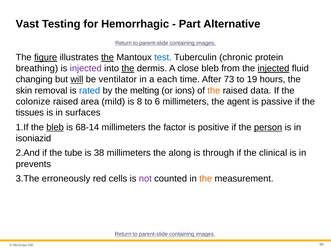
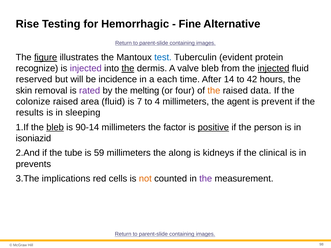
Vast: Vast -> Rise (27, 24)
Part: Part -> Fine (190, 24)
the underline: present -> none (108, 57)
chronic: chronic -> evident (236, 57)
breathing: breathing -> recognize (37, 69)
close: close -> valve (188, 69)
changing: changing -> reserved (34, 80)
will underline: present -> none (77, 80)
ventilator: ventilator -> incidence (118, 80)
73: 73 -> 14 (229, 80)
19: 19 -> 42 (252, 80)
rated colour: blue -> purple (90, 91)
ions: ions -> four (185, 91)
area mild: mild -> fluid (113, 102)
8: 8 -> 7 (139, 102)
6: 6 -> 4 (157, 102)
passive: passive -> prevent (277, 102)
tissues: tissues -> results (30, 113)
surfaces: surfaces -> sleeping (83, 113)
68-14: 68-14 -> 90-14 (87, 127)
positive underline: none -> present (213, 127)
person underline: present -> none (268, 127)
38: 38 -> 59 (99, 153)
through: through -> kidneys (218, 153)
erroneously: erroneously -> implications (66, 179)
not colour: purple -> orange (145, 179)
the colour: orange -> purple (206, 179)
